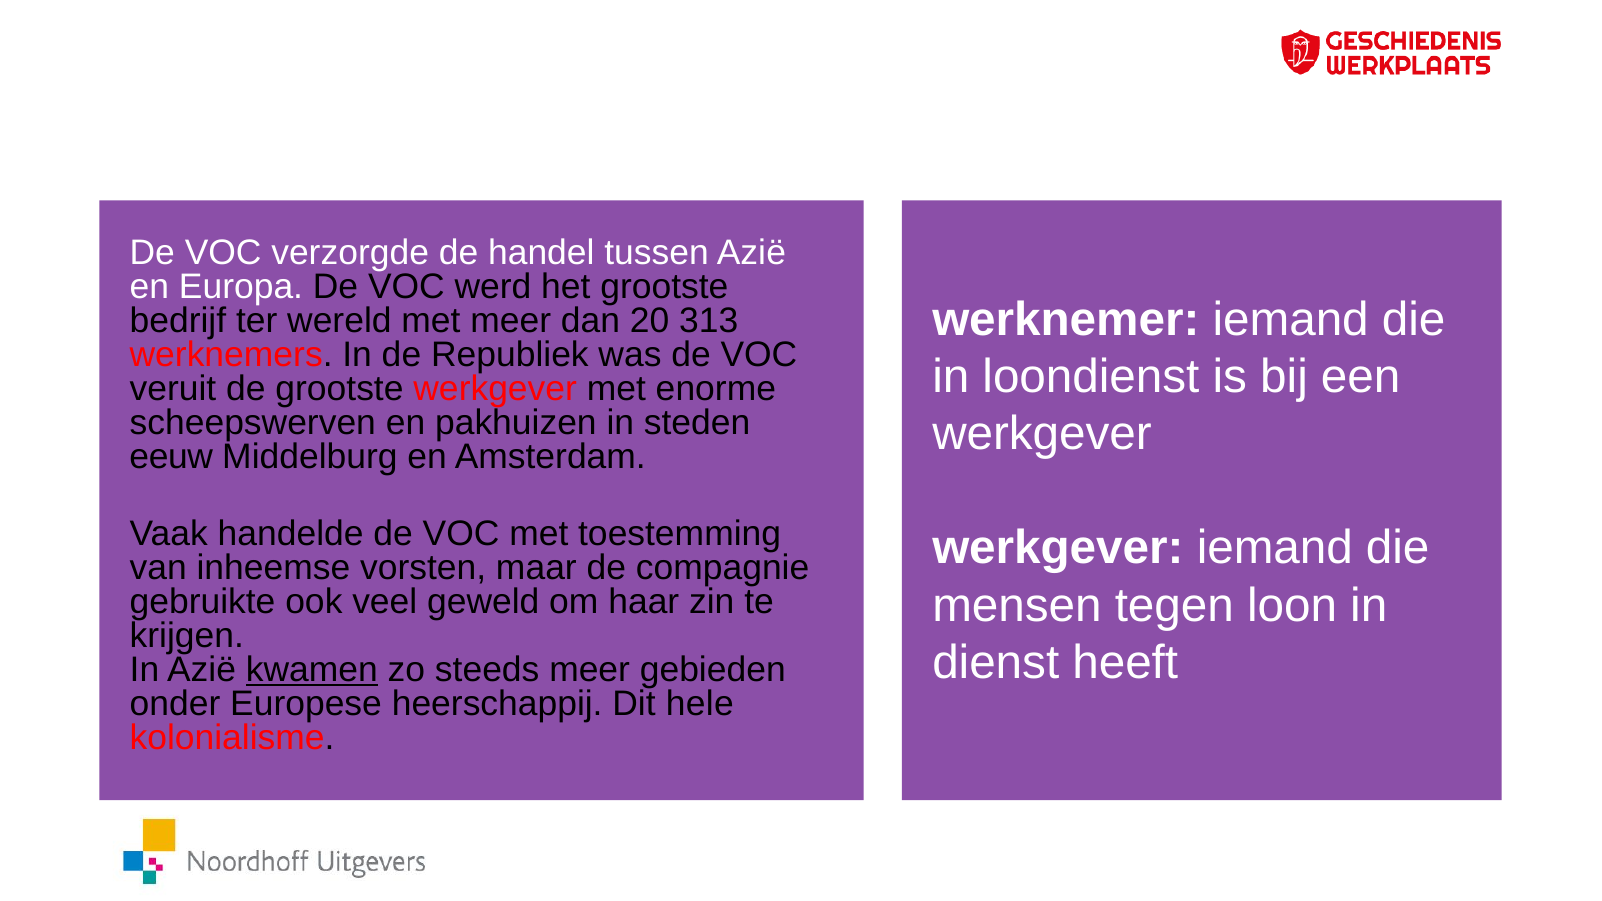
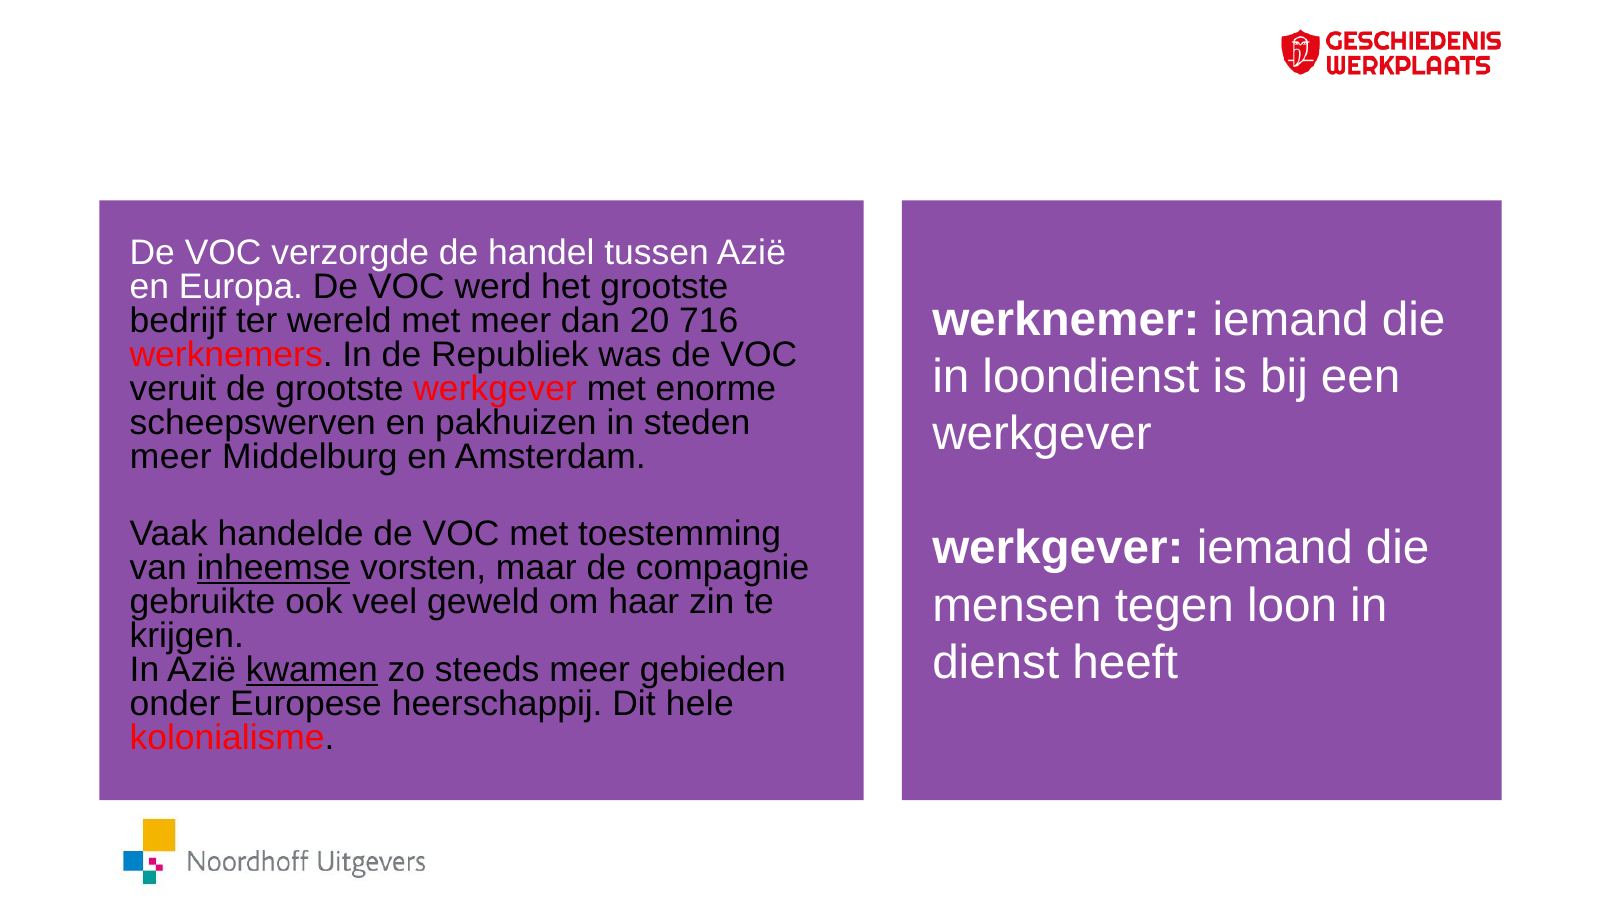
313: 313 -> 716 (709, 321)
eeuw: eeuw -> meer (171, 457)
inheemse underline: none -> present (273, 568)
